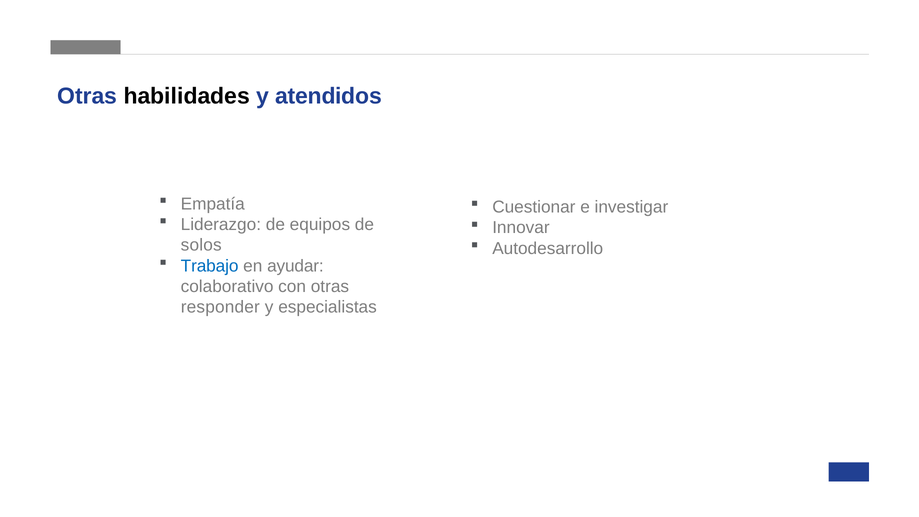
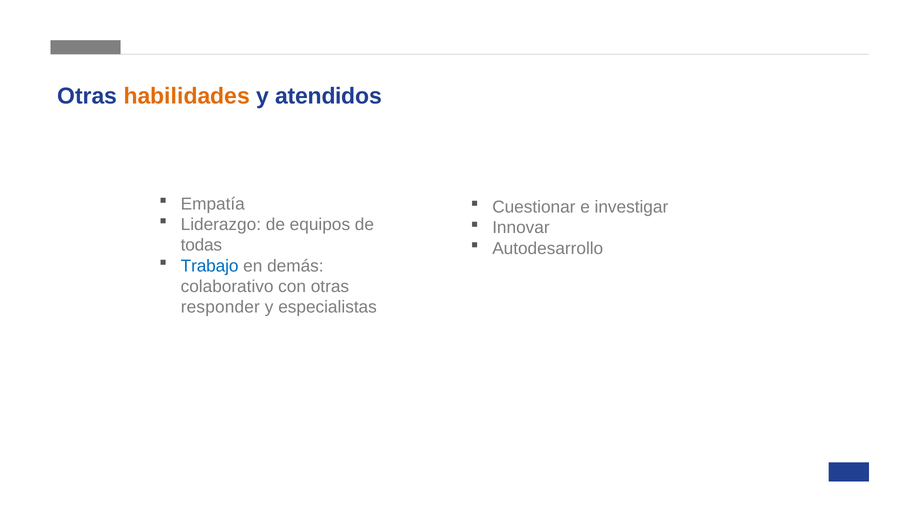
habilidades colour: black -> orange (187, 96)
solos: solos -> todas (201, 245)
ayudar: ayudar -> demás (295, 266)
